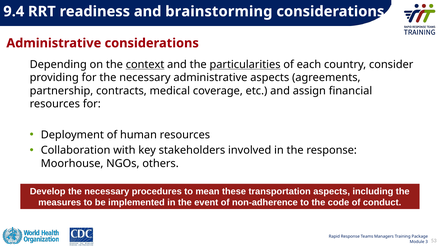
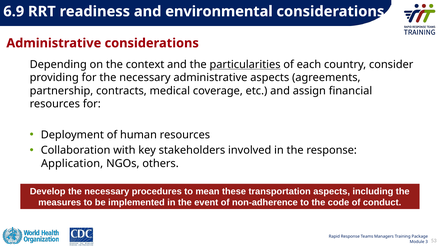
9.4: 9.4 -> 6.9 (14, 11)
brainstorming: brainstorming -> environmental (219, 11)
context underline: present -> none (145, 65)
Moorhouse: Moorhouse -> Application (72, 164)
